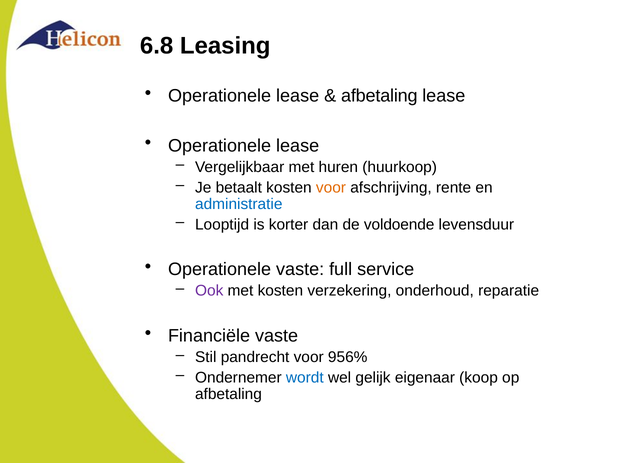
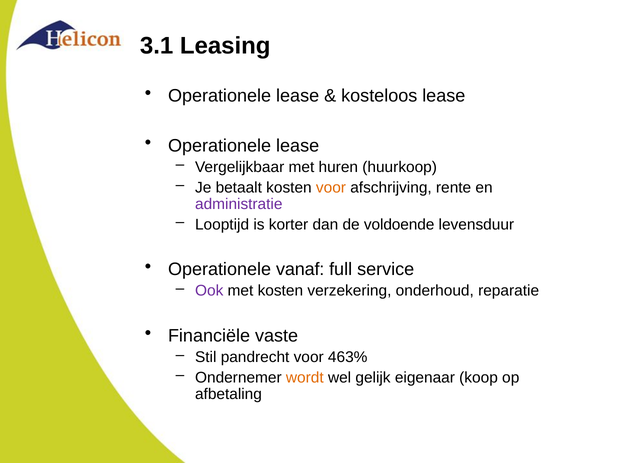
6.8: 6.8 -> 3.1 (157, 46)
afbetaling: afbetaling -> kosteloos (379, 96)
administratie colour: blue -> purple (239, 204)
Operationele vaste: vaste -> vanaf (300, 270)
956%: 956% -> 463% (348, 358)
wordt colour: blue -> orange (305, 378)
